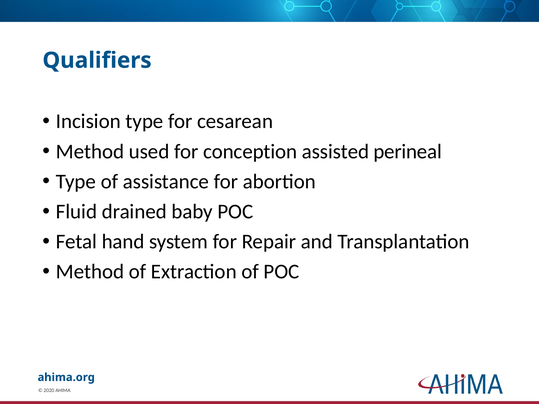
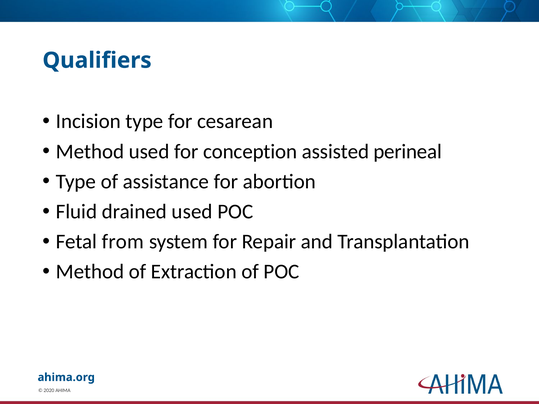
drained baby: baby -> used (192, 212)
hand: hand -> from (123, 242)
